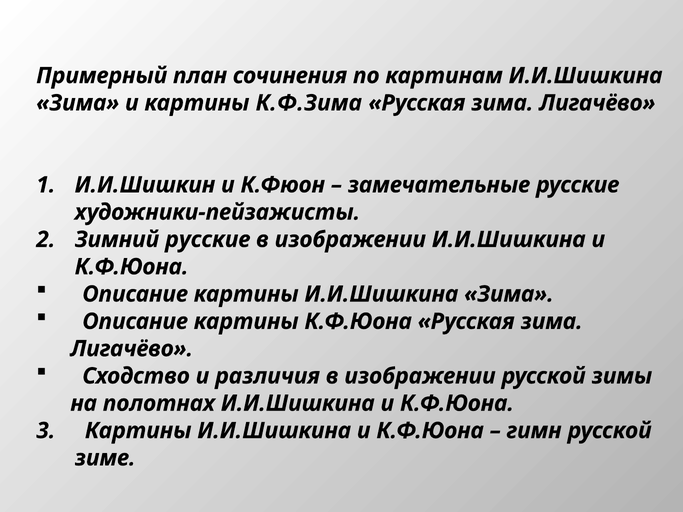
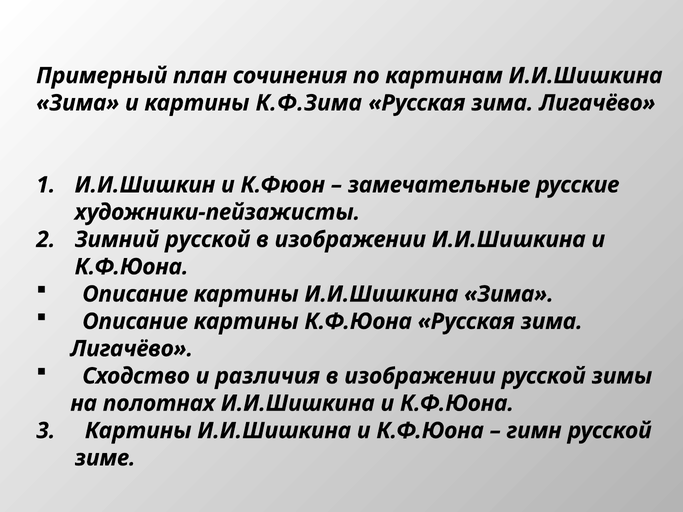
Зимний русские: русские -> русской (208, 240)
